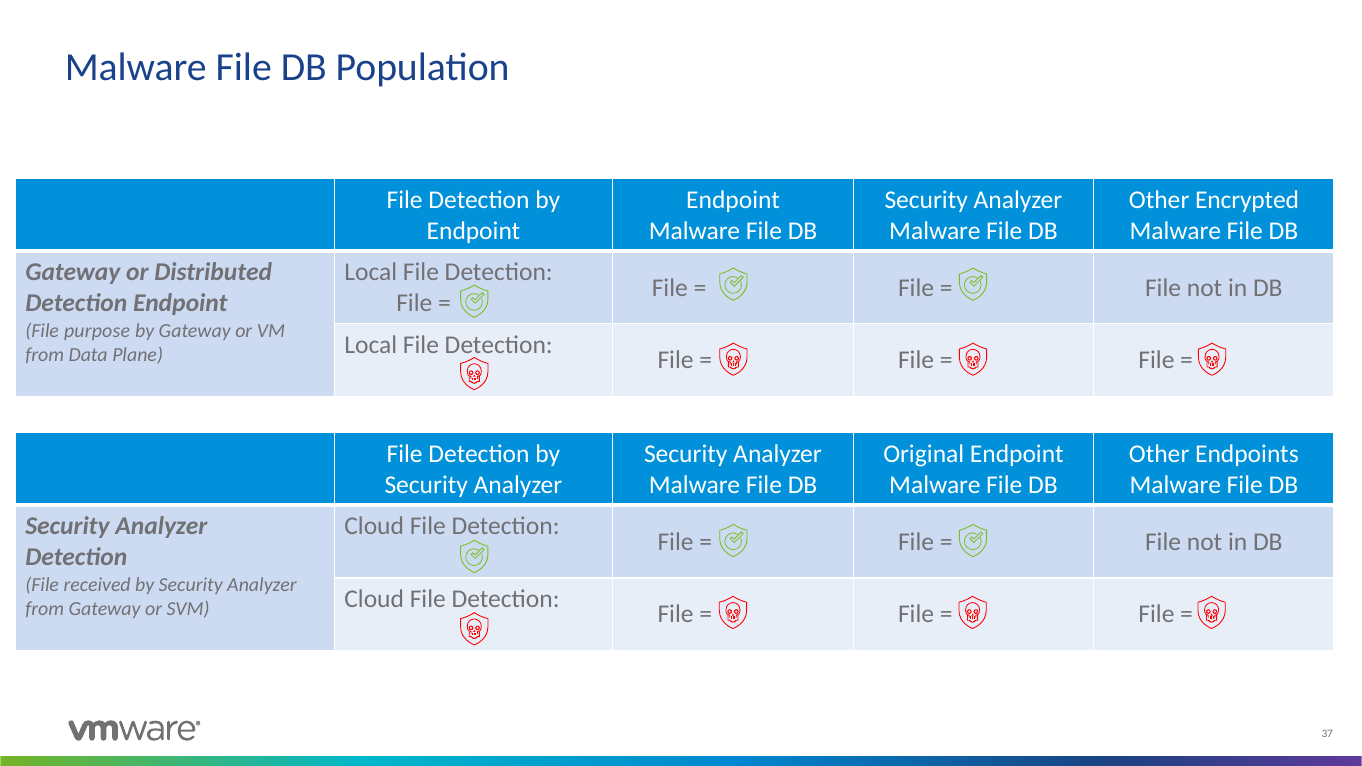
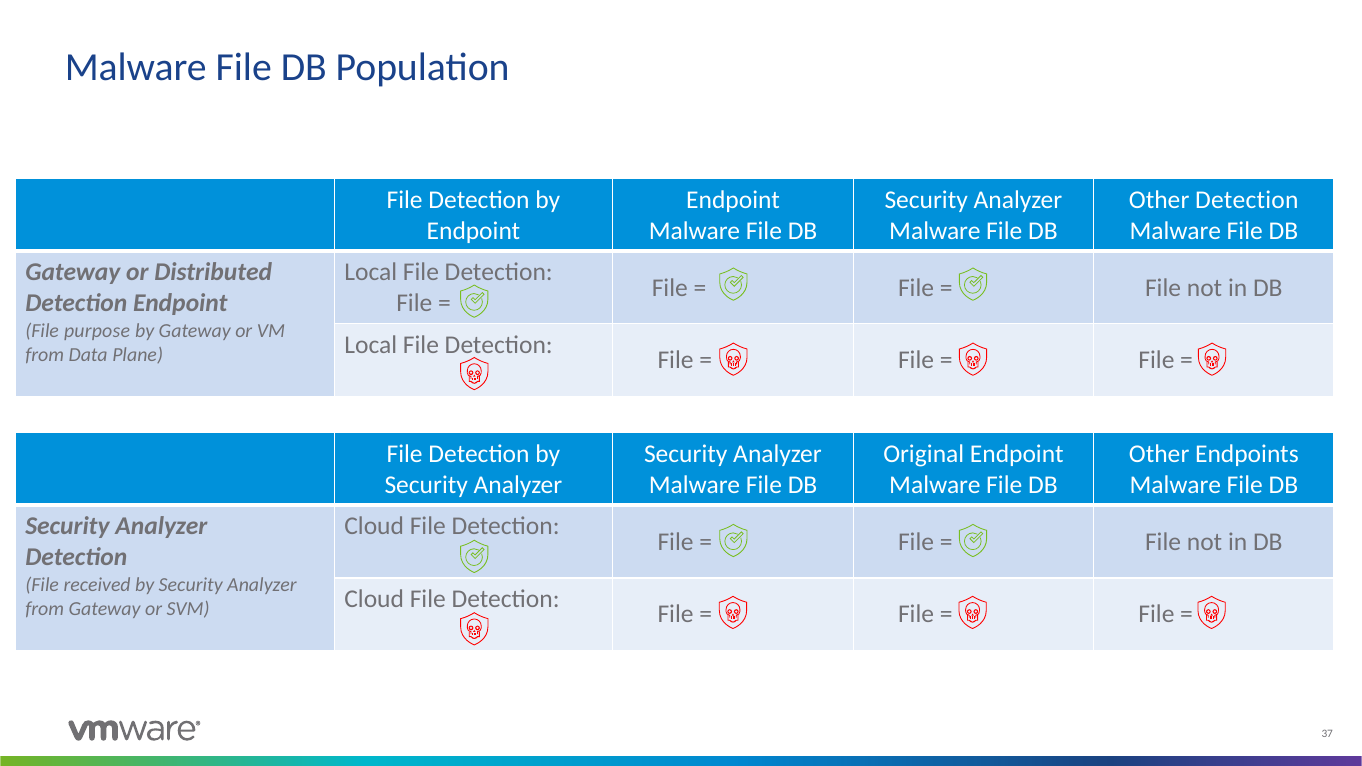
Other Encrypted: Encrypted -> Detection (1247, 200)
